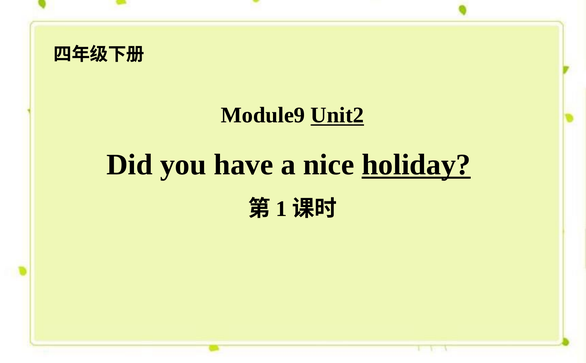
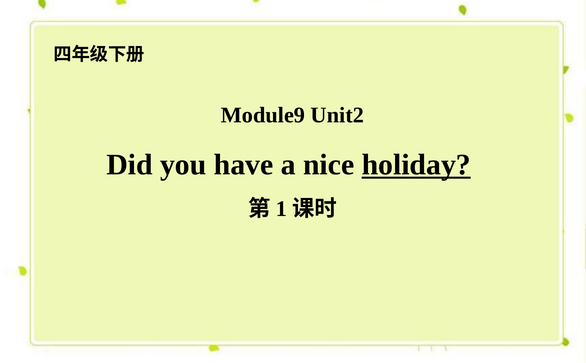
Unit2 underline: present -> none (337, 115)
